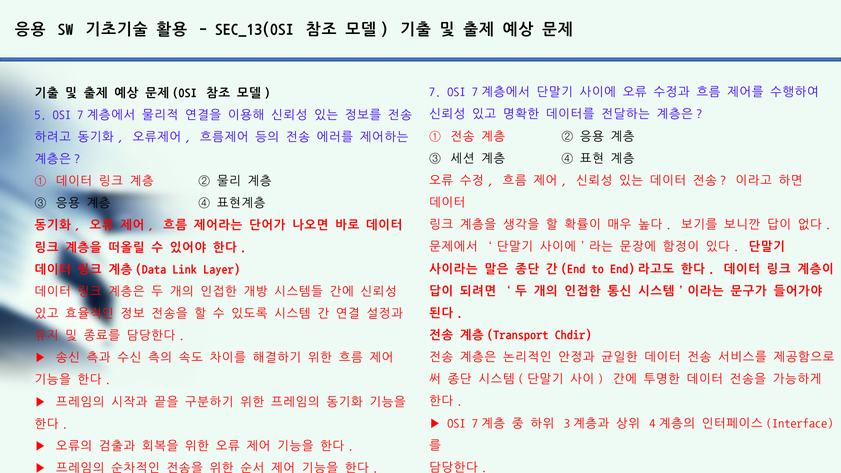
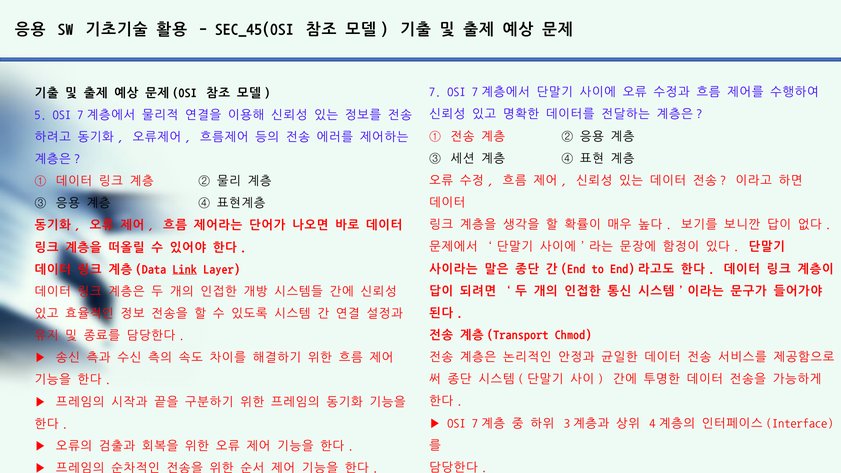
SEC_13(OSI: SEC_13(OSI -> SEC_45(OSI (254, 29)
Link underline: none -> present (185, 269)
Chdir: Chdir -> Chmod (573, 335)
